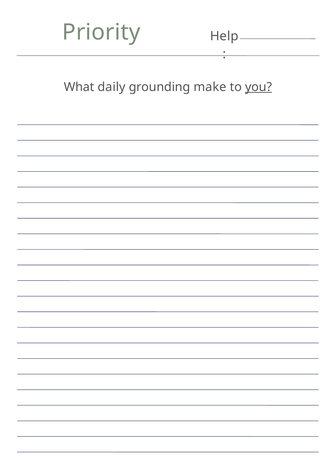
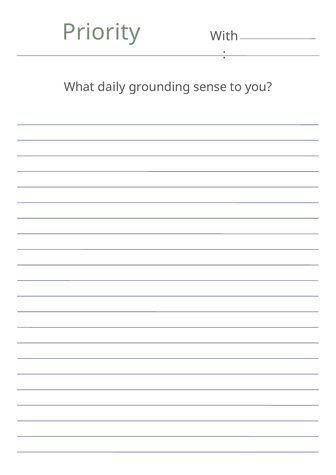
Help: Help -> With (224, 36)
make: make -> sense (210, 87)
you underline: present -> none (259, 87)
